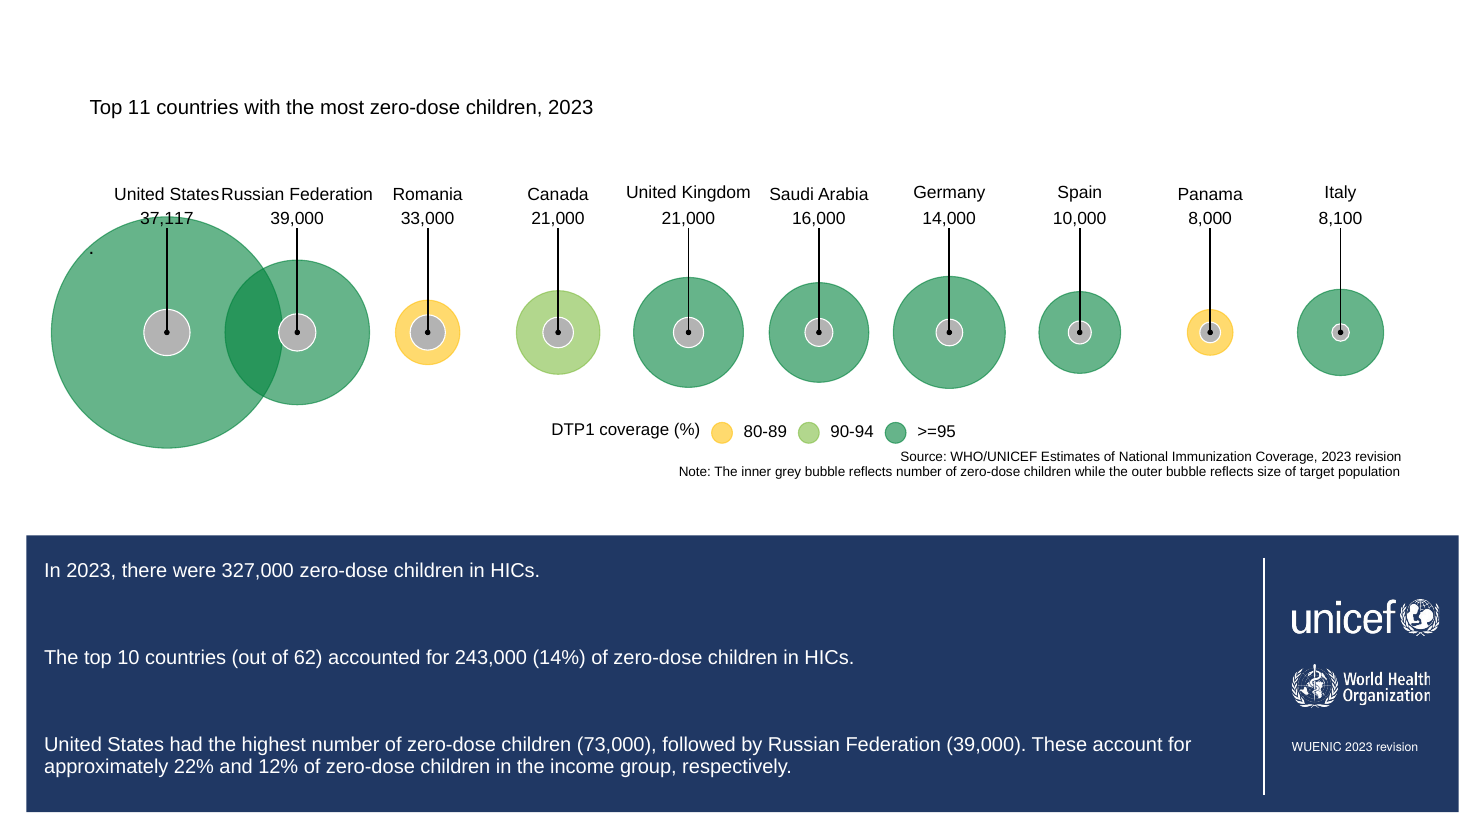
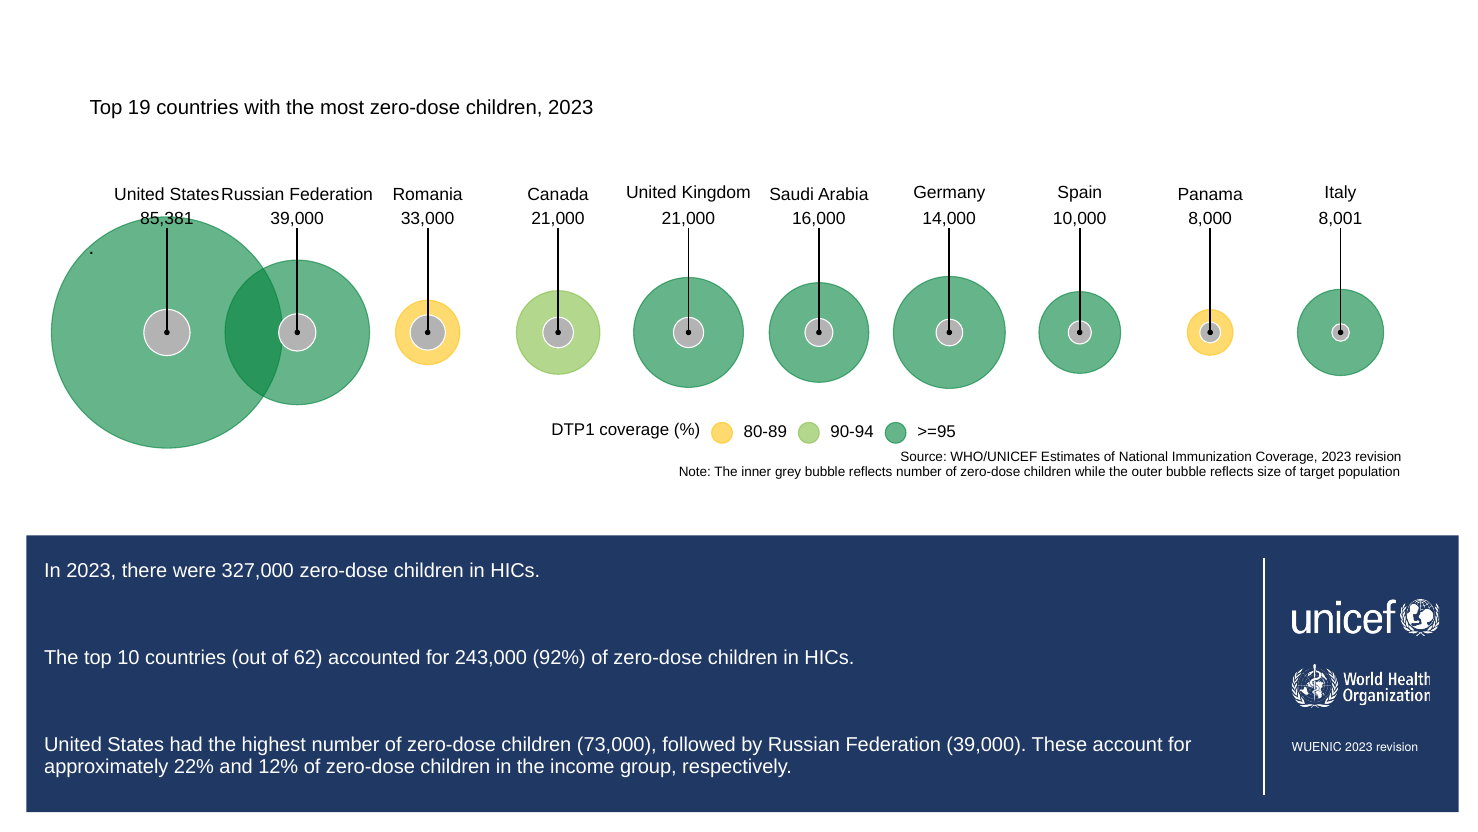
11: 11 -> 19 (139, 108)
37,117: 37,117 -> 85,381 (167, 218)
8,100: 8,100 -> 8,001 (1341, 218)
14%: 14% -> 92% (559, 657)
